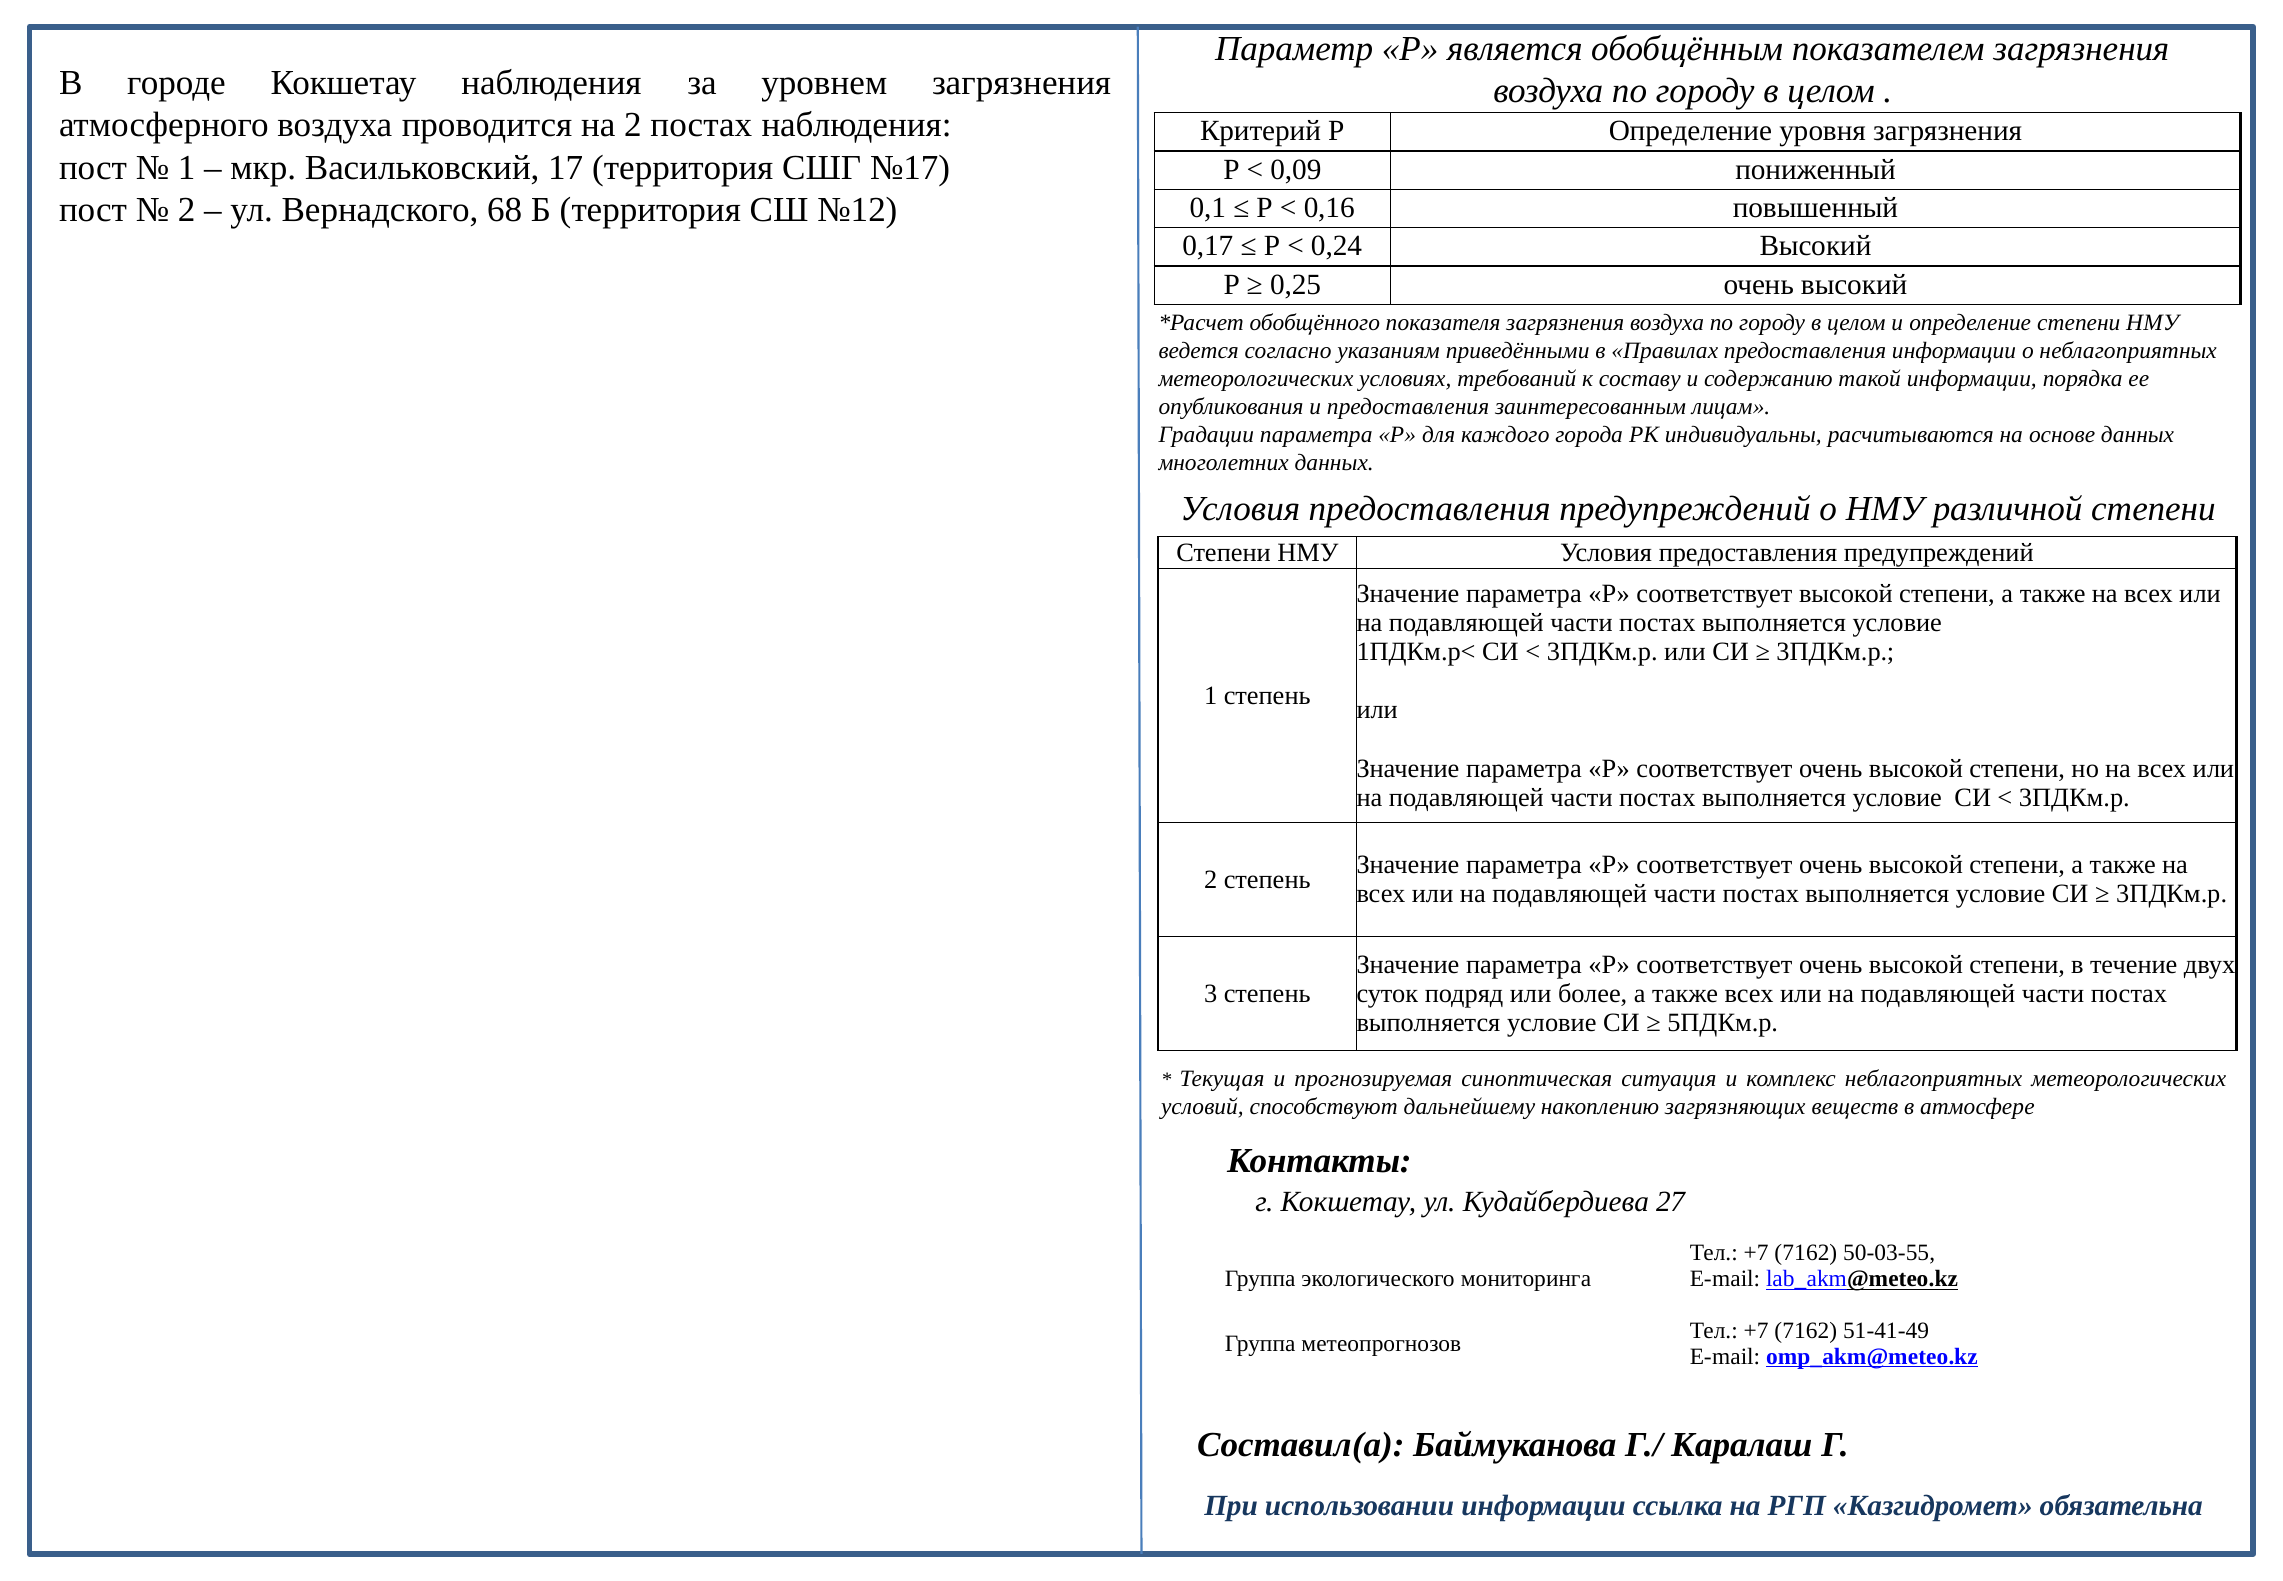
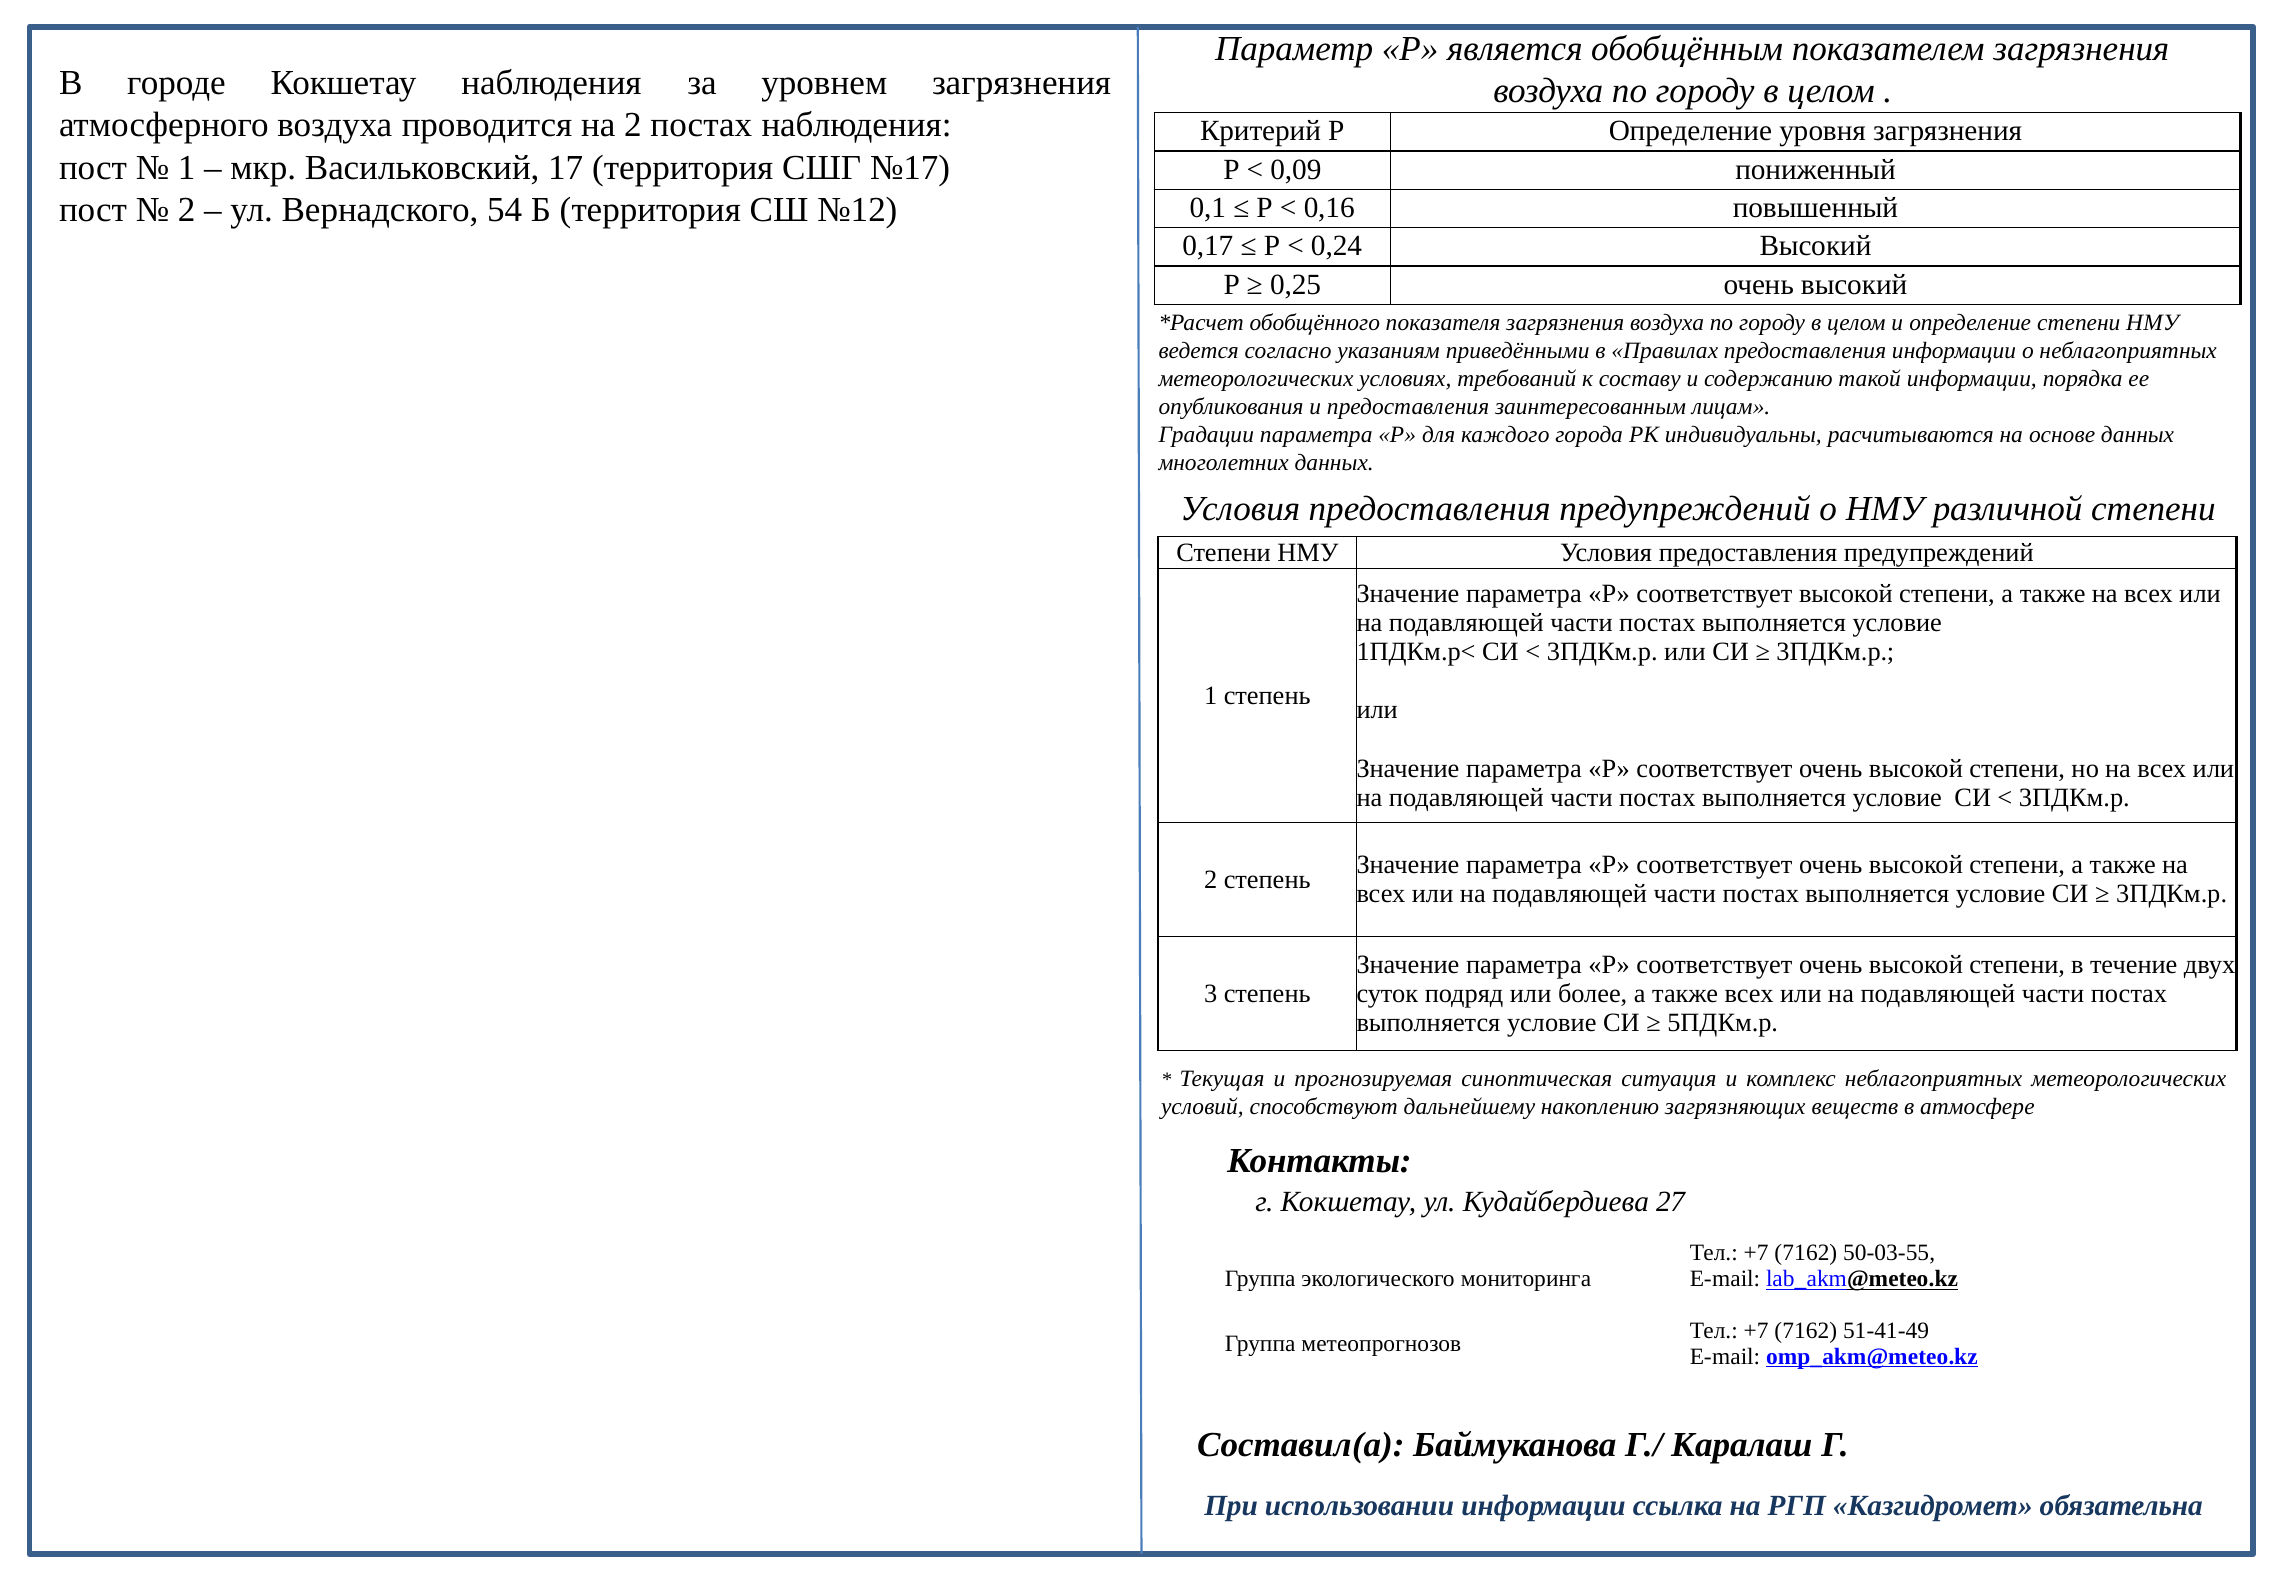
68: 68 -> 54 (505, 210)
